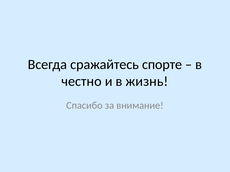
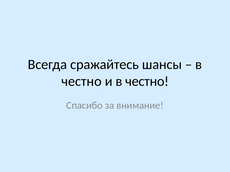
спорте: спорте -> шансы (162, 65)
и в жизнь: жизнь -> честно (147, 81)
